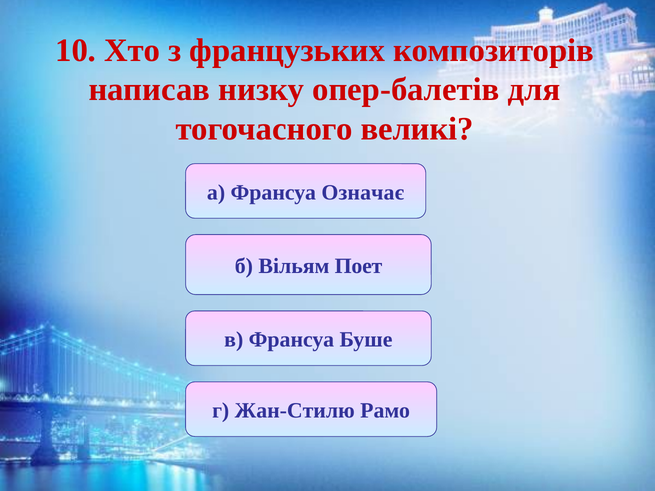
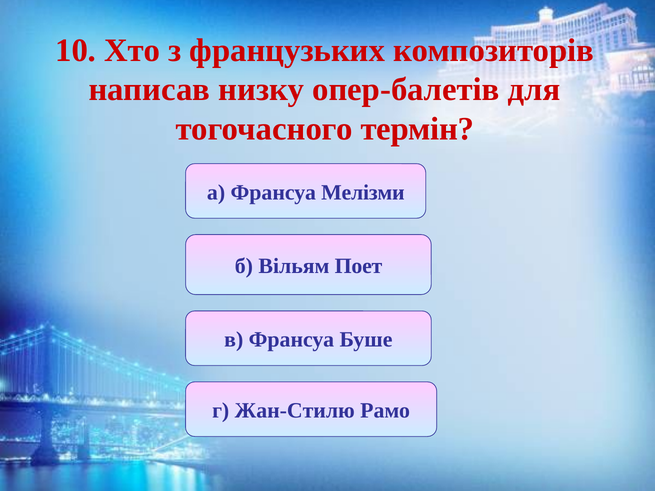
великі: великі -> термін (417, 129)
Означає: Означає -> Мелізми (363, 193)
